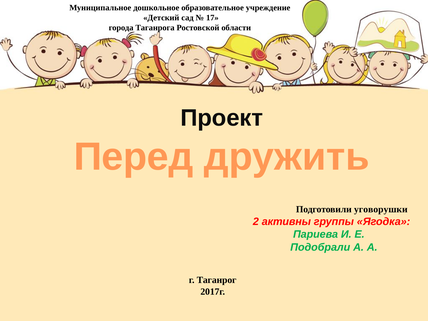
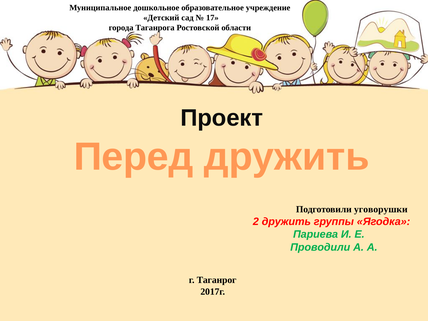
2 активны: активны -> дружить (286, 222)
Подобрали: Подобрали -> Проводили (320, 247)
